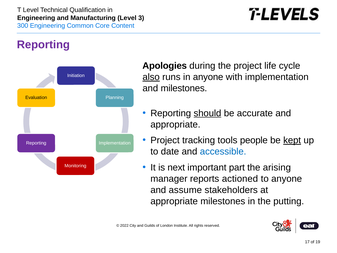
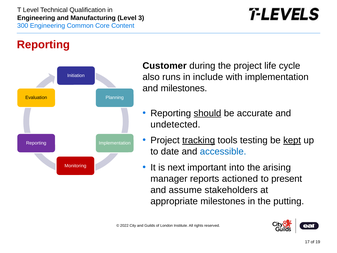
Reporting colour: purple -> red (43, 45)
Apologies: Apologies -> Customer (165, 66)
also underline: present -> none (151, 77)
in anyone: anyone -> include (208, 77)
appropriate: appropriate -> undetected (175, 124)
tracking underline: none -> present (199, 140)
people: people -> testing (254, 140)
part: part -> into (237, 167)
to anyone: anyone -> present (287, 179)
